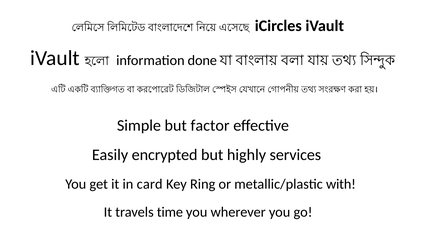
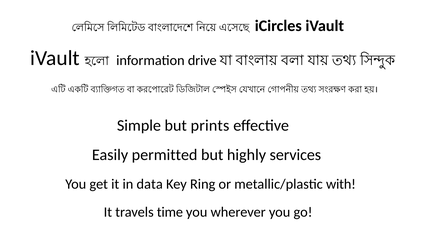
done: done -> drive (202, 60)
factor: factor -> prints (210, 126)
encrypted: encrypted -> permitted (165, 155)
card: card -> data (150, 184)
